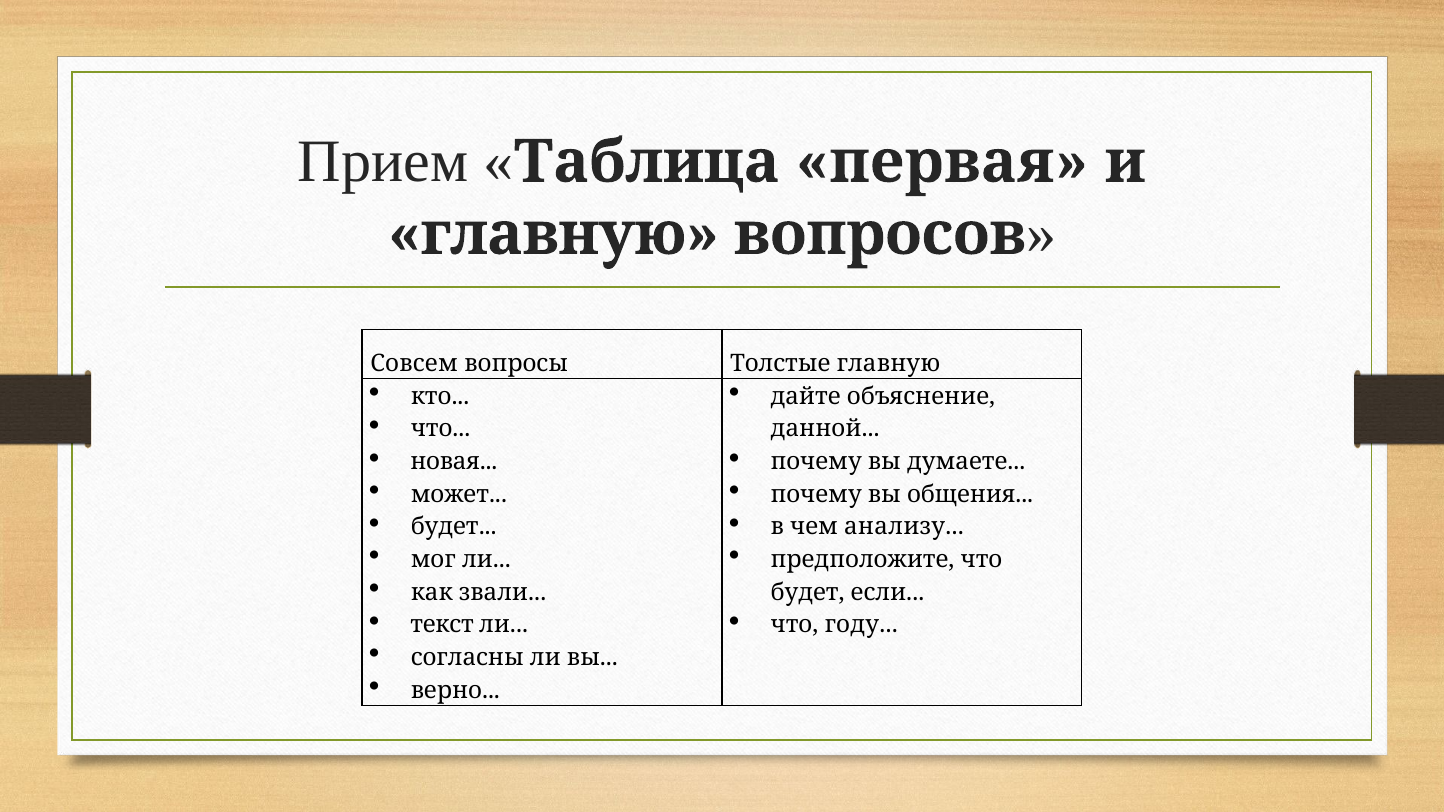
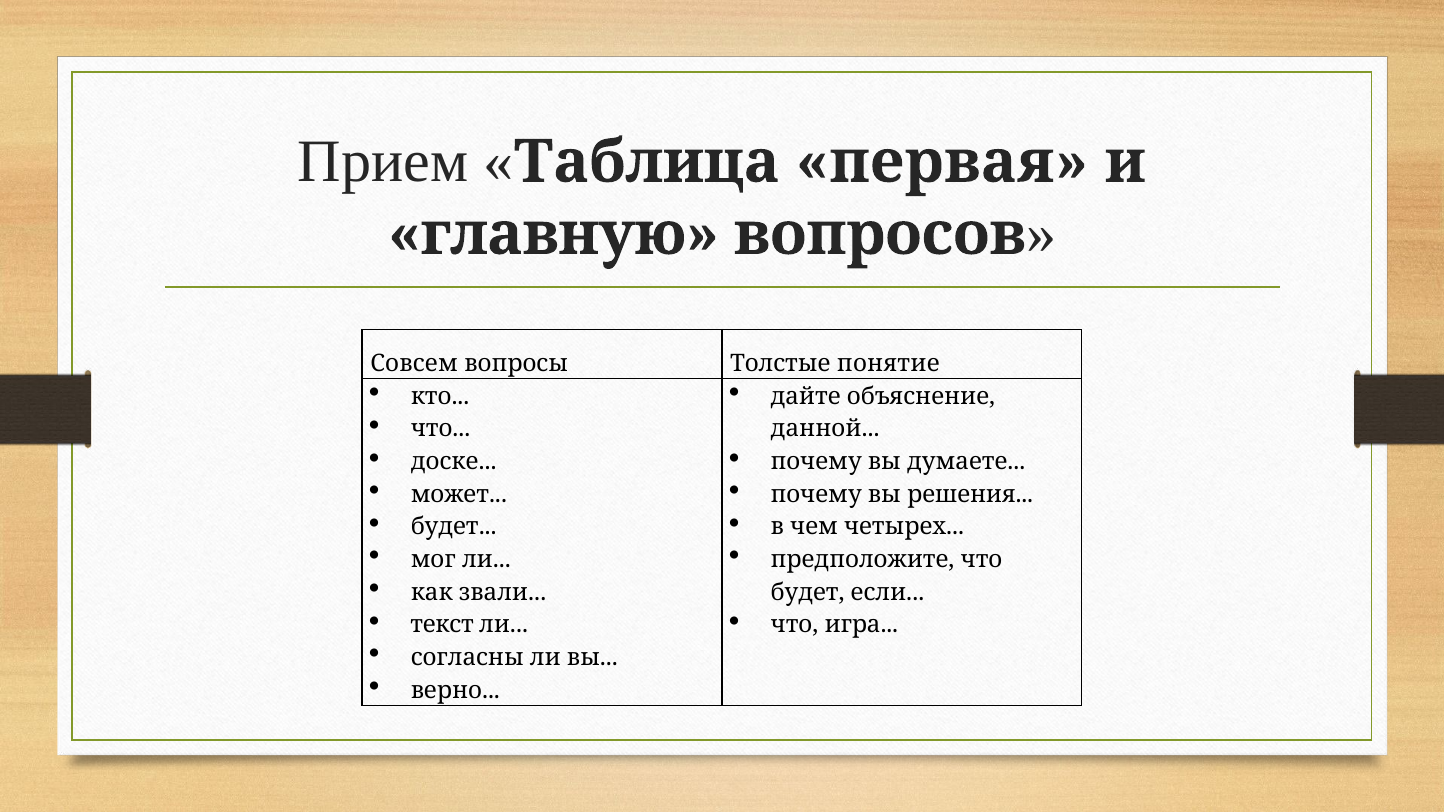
Толстые главную: главную -> понятие (888, 364)
новая: новая -> доске (454, 462)
общения: общения -> решения (970, 495)
анализу: анализу -> четырех (904, 527)
году: году -> игра (861, 625)
